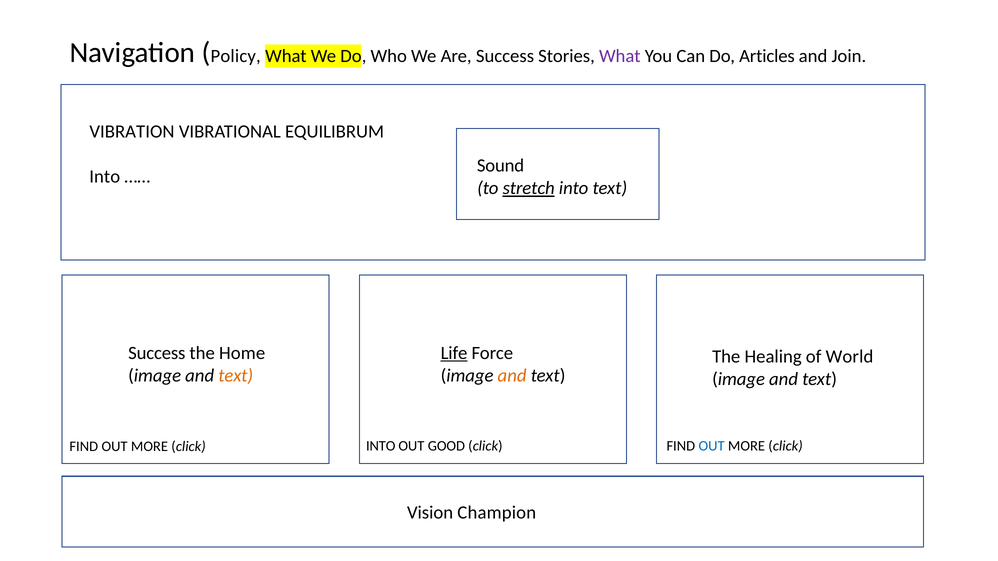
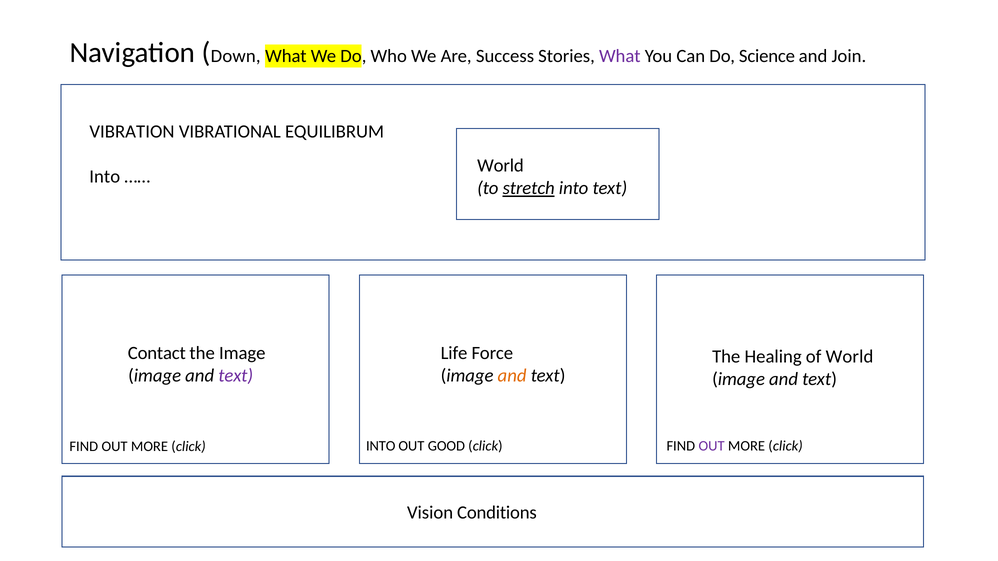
Policy: Policy -> Down (236, 56)
Articles: Articles -> Science (767, 56)
Sound: Sound -> World (501, 166)
Success: Success -> Contact (157, 353)
the Home: Home -> Image (242, 353)
Life underline: present -> none (454, 353)
text colour: orange -> purple (236, 376)
OUT colour: blue -> purple (712, 446)
Champion: Champion -> Conditions (497, 513)
